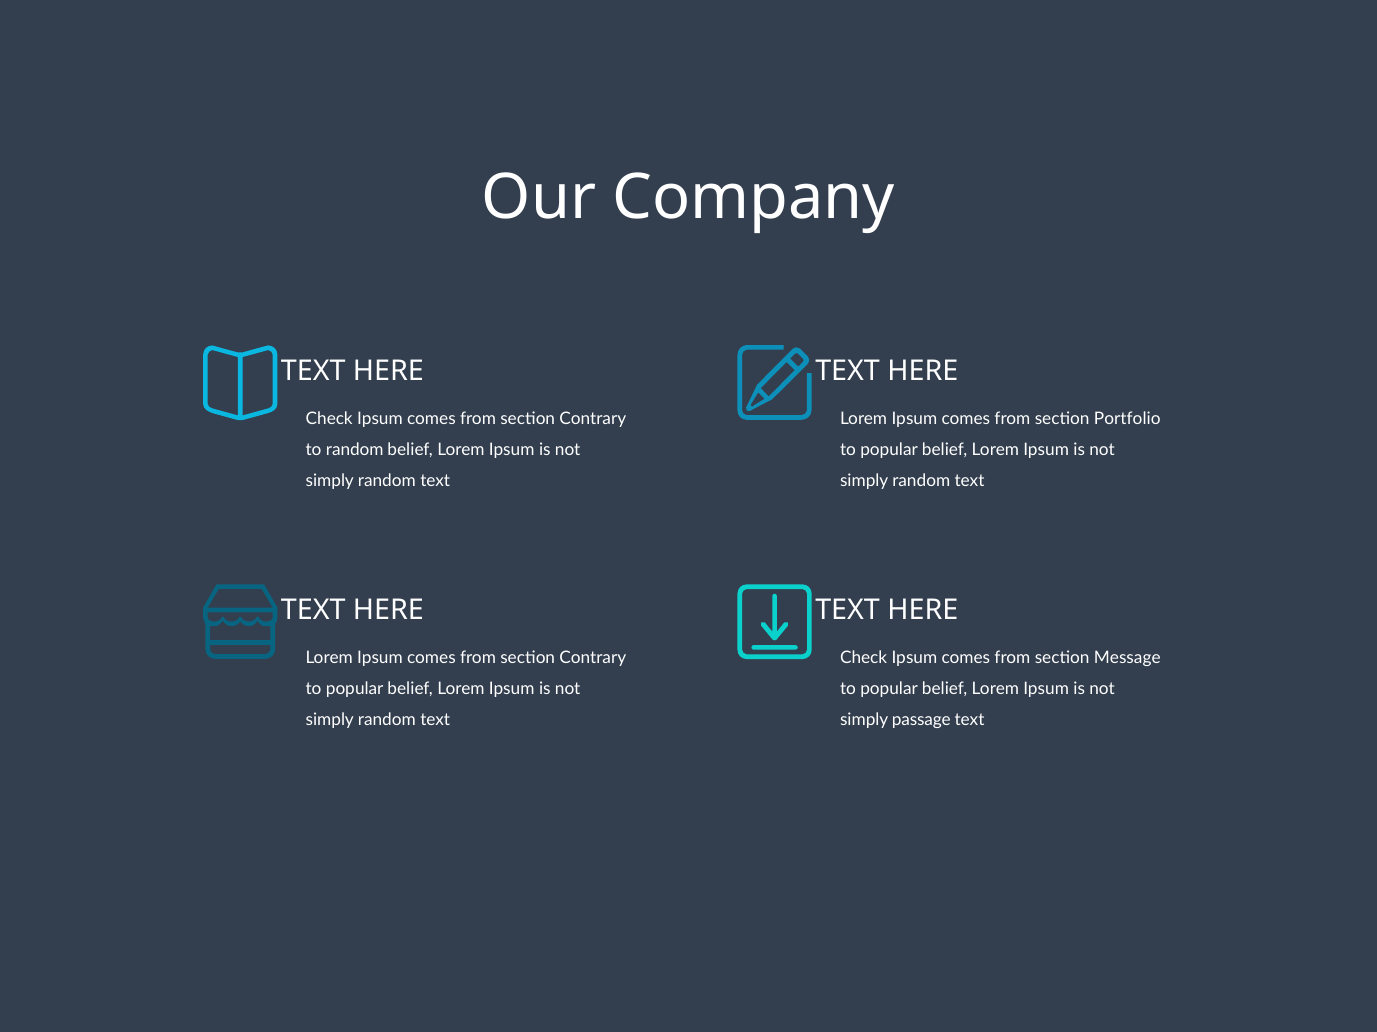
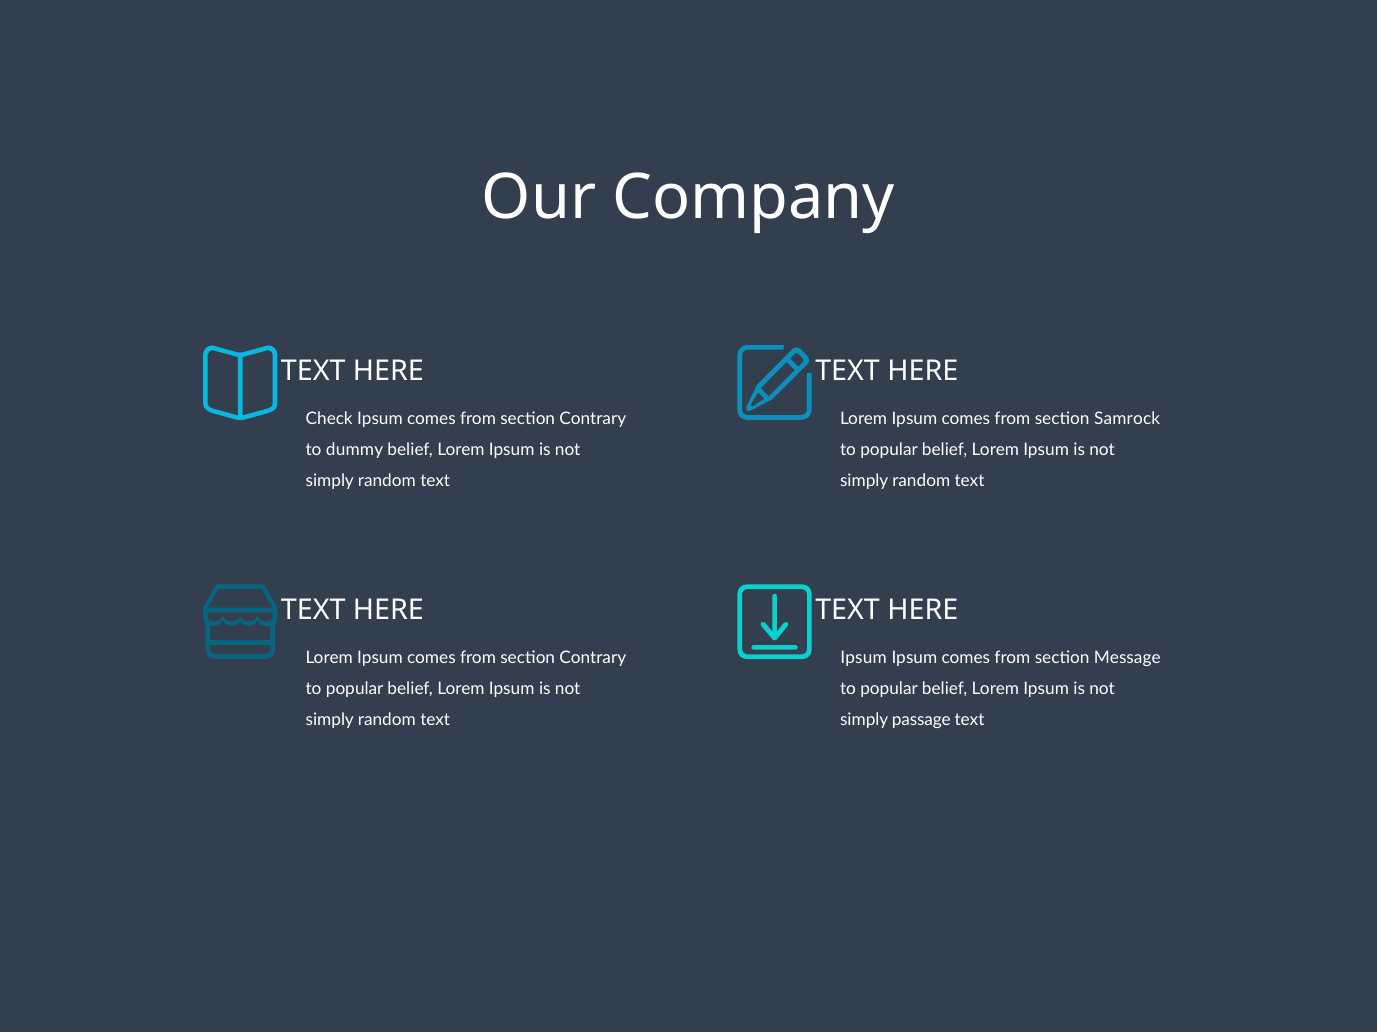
Portfolio: Portfolio -> Samrock (1127, 419)
to random: random -> dummy (355, 450)
Check: Check -> Ipsum (864, 659)
